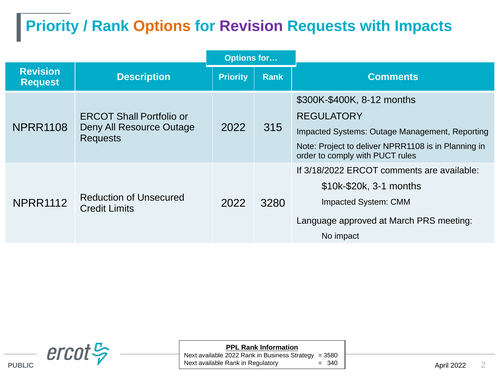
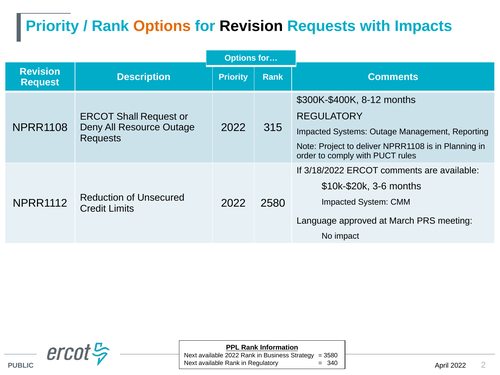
Revision colour: purple -> black (251, 26)
Shall Portfolio: Portfolio -> Request (159, 117)
3-1: 3-1 -> 3-6 (380, 186)
3280: 3280 -> 2580 (273, 203)
